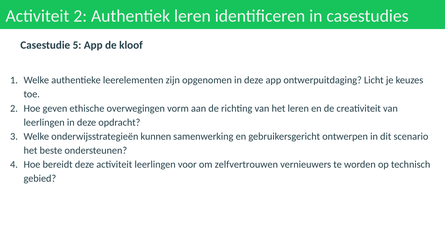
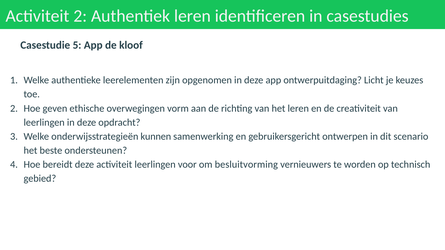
zelfvertrouwen: zelfvertrouwen -> besluitvorming (246, 165)
